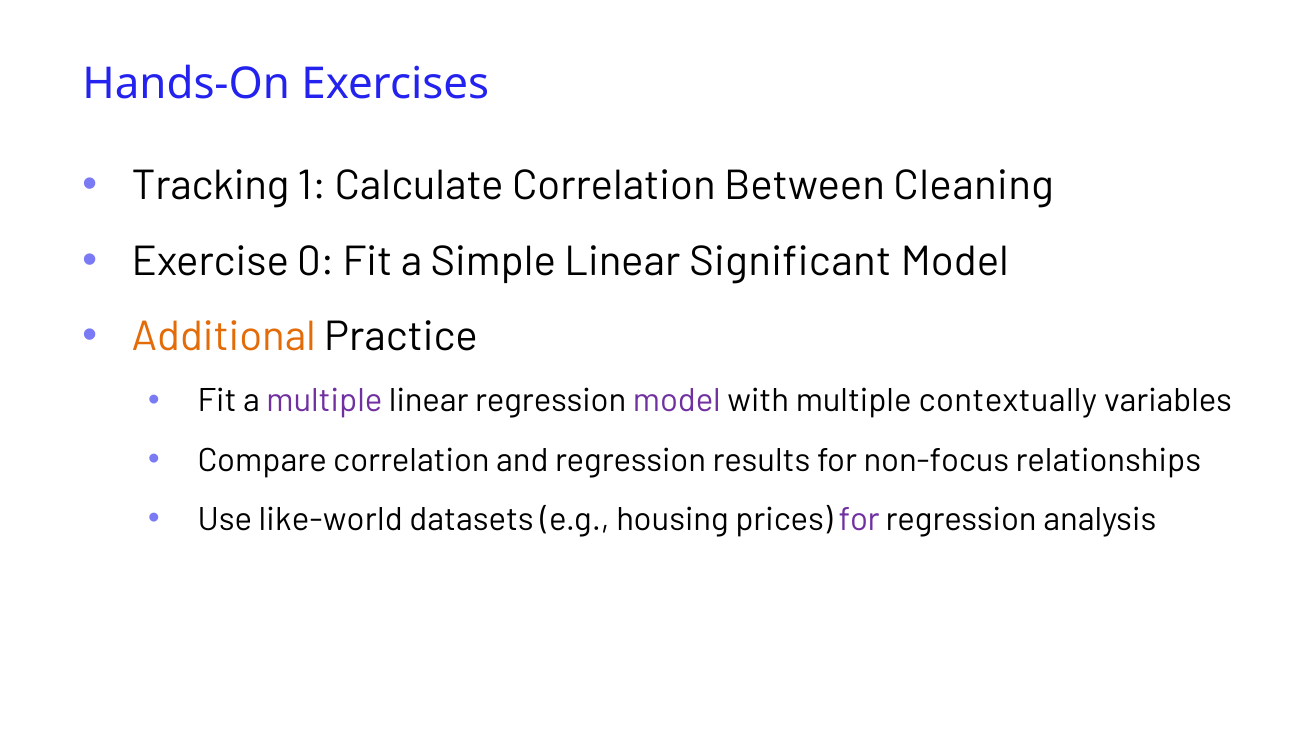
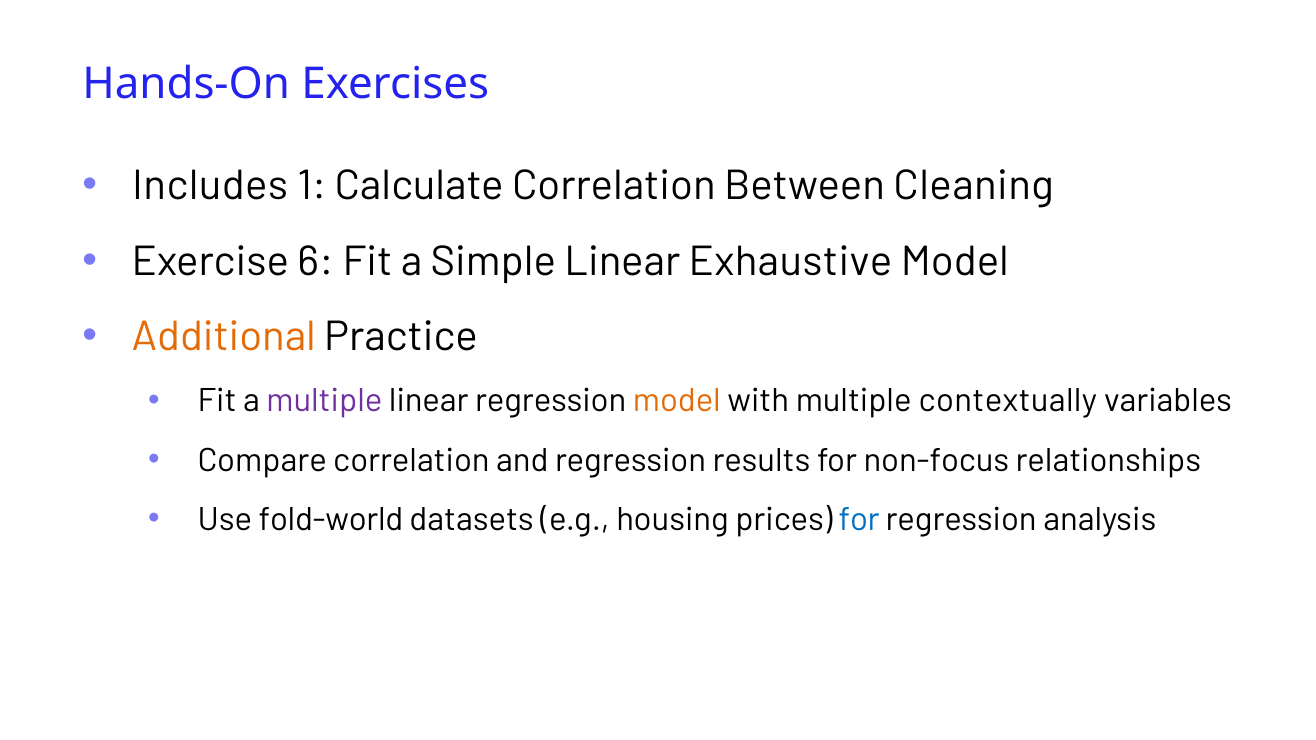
Tracking: Tracking -> Includes (210, 186)
0: 0 -> 6 (315, 262)
Significant: Significant -> Exhaustive (790, 262)
model colour: purple -> orange (677, 401)
like-world: like-world -> fold-world (331, 520)
for colour: purple -> blue (859, 520)
